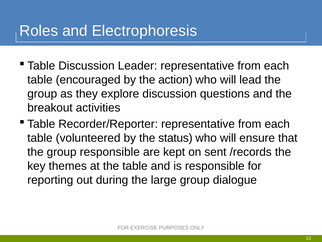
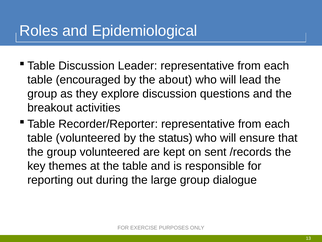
Electrophoresis: Electrophoresis -> Epidemiological (145, 31)
action: action -> about (175, 80)
group responsible: responsible -> volunteered (110, 152)
